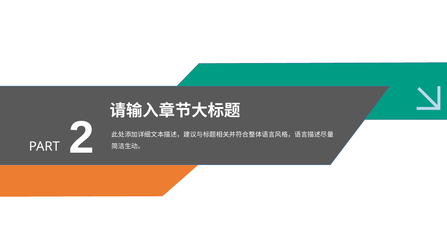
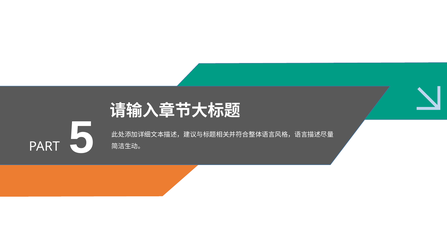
2: 2 -> 5 (82, 138)
